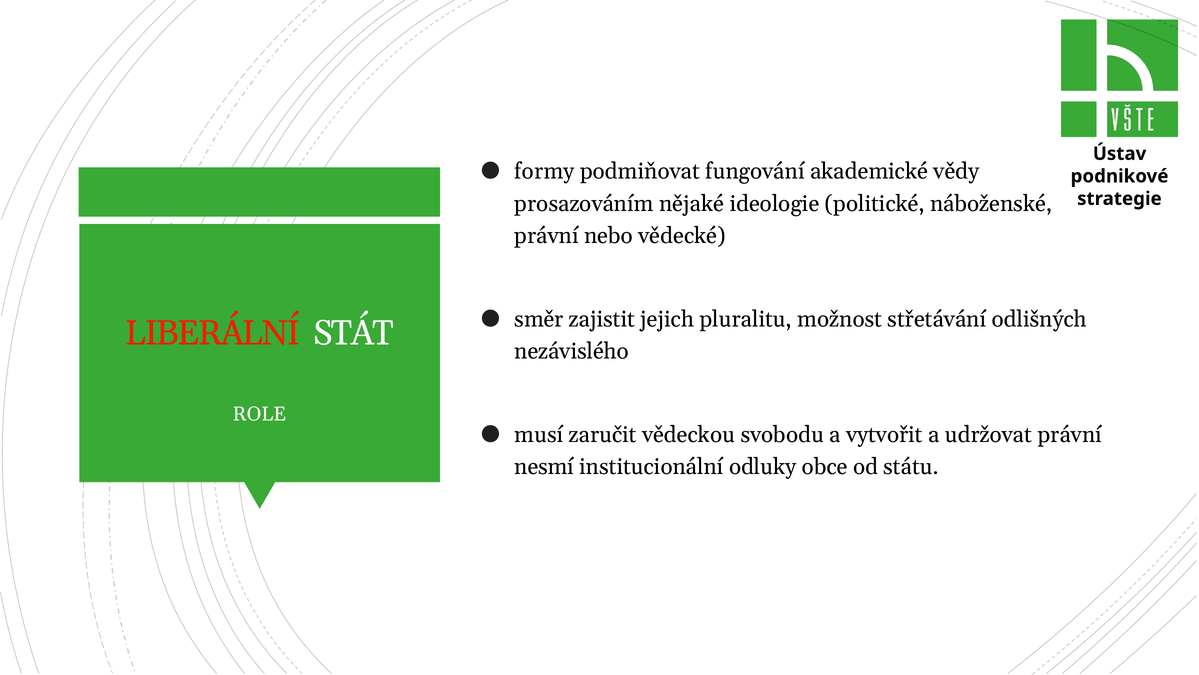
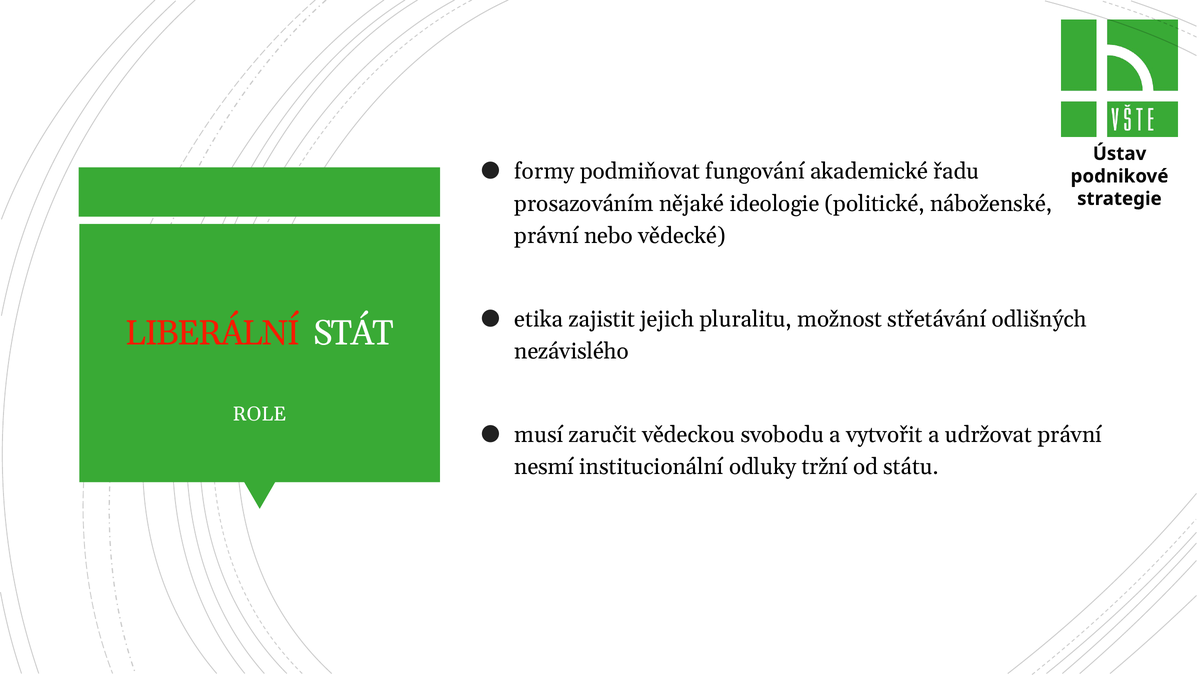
vědy: vědy -> řadu (956, 171)
směr: směr -> etika (539, 319)
obce: obce -> tržní (825, 467)
